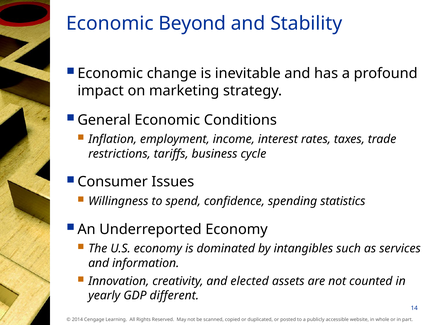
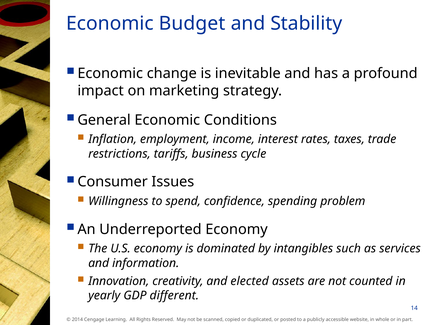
Beyond: Beyond -> Budget (192, 24)
statistics: statistics -> problem (343, 201)
